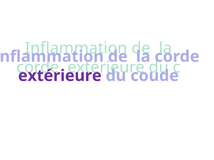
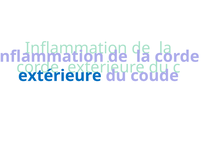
extérieure colour: purple -> blue (60, 76)
